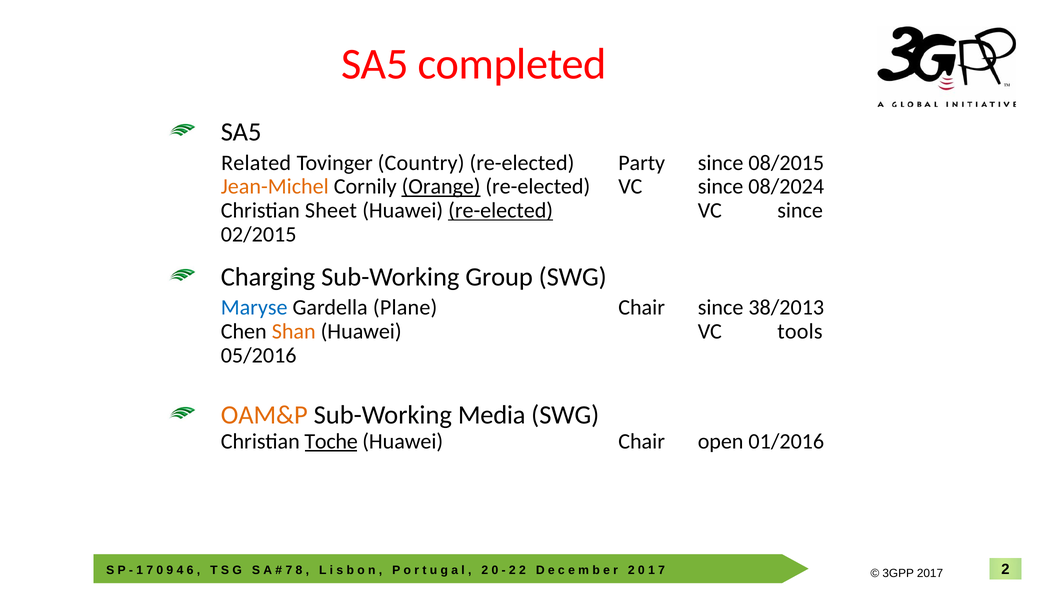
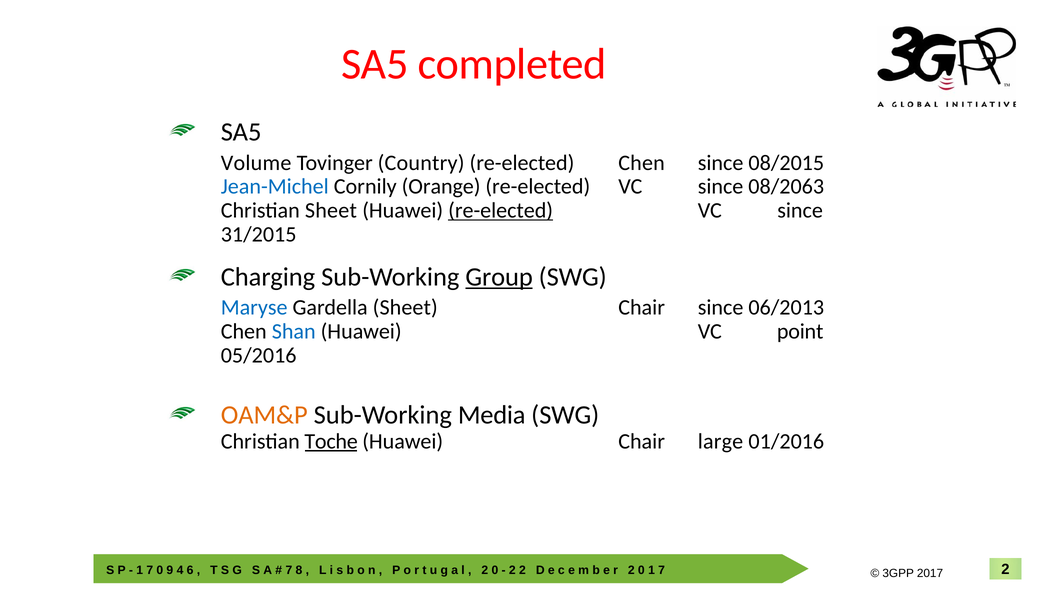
Related: Related -> Volume (256, 163)
re-elected Party: Party -> Chen (642, 163)
Jean-Michel colour: orange -> blue (275, 187)
Orange underline: present -> none (441, 187)
08/2024: 08/2024 -> 08/2063 (786, 187)
02/2015: 02/2015 -> 31/2015 (259, 234)
Group underline: none -> present (499, 277)
Gardella Plane: Plane -> Sheet (405, 308)
38/2013: 38/2013 -> 06/2013 (786, 308)
Shan colour: orange -> blue (294, 332)
tools: tools -> point (800, 332)
open: open -> large (720, 442)
